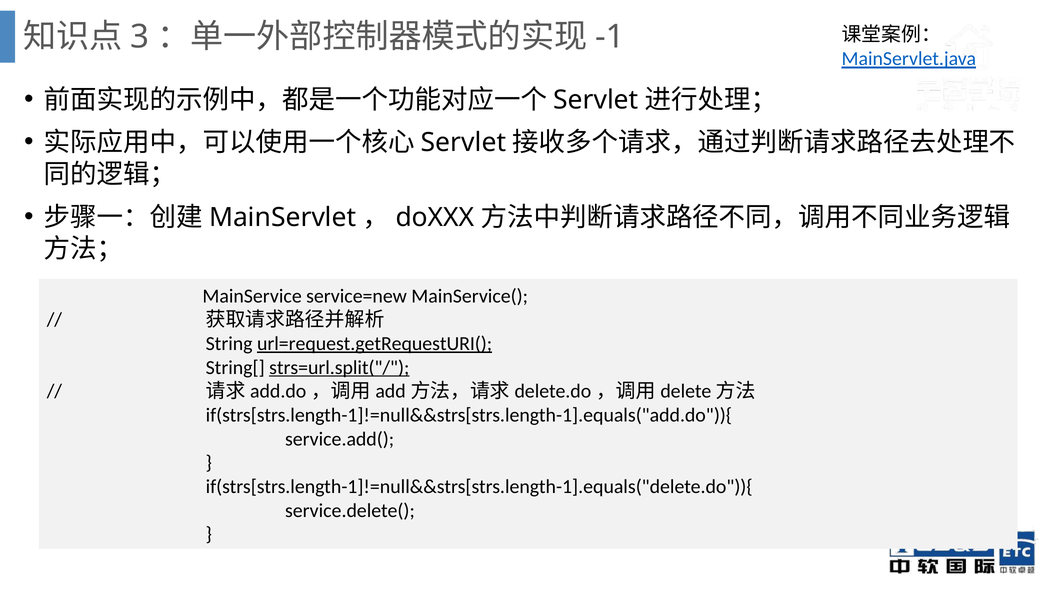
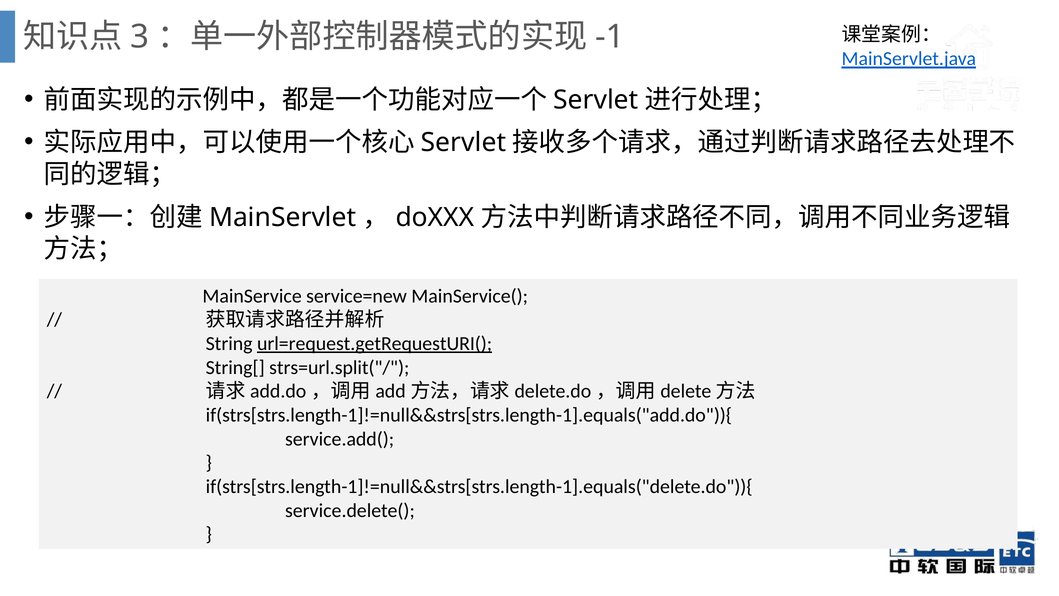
strs=url.split("/ underline: present -> none (339, 367)
